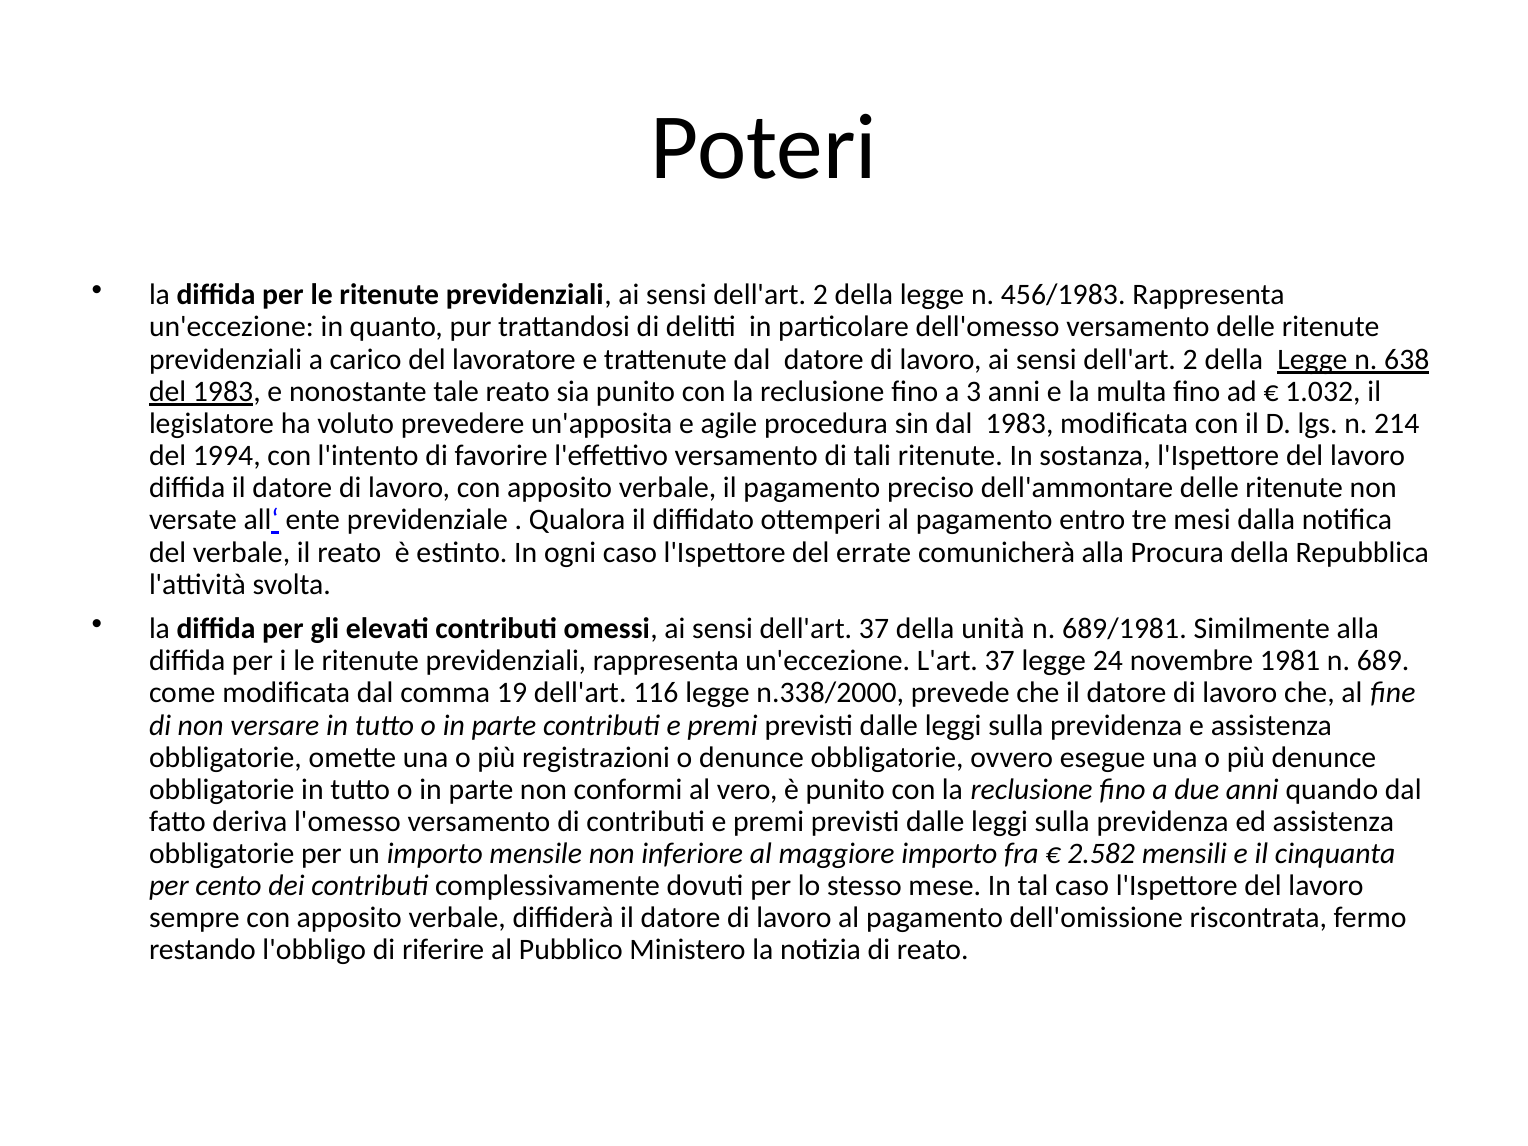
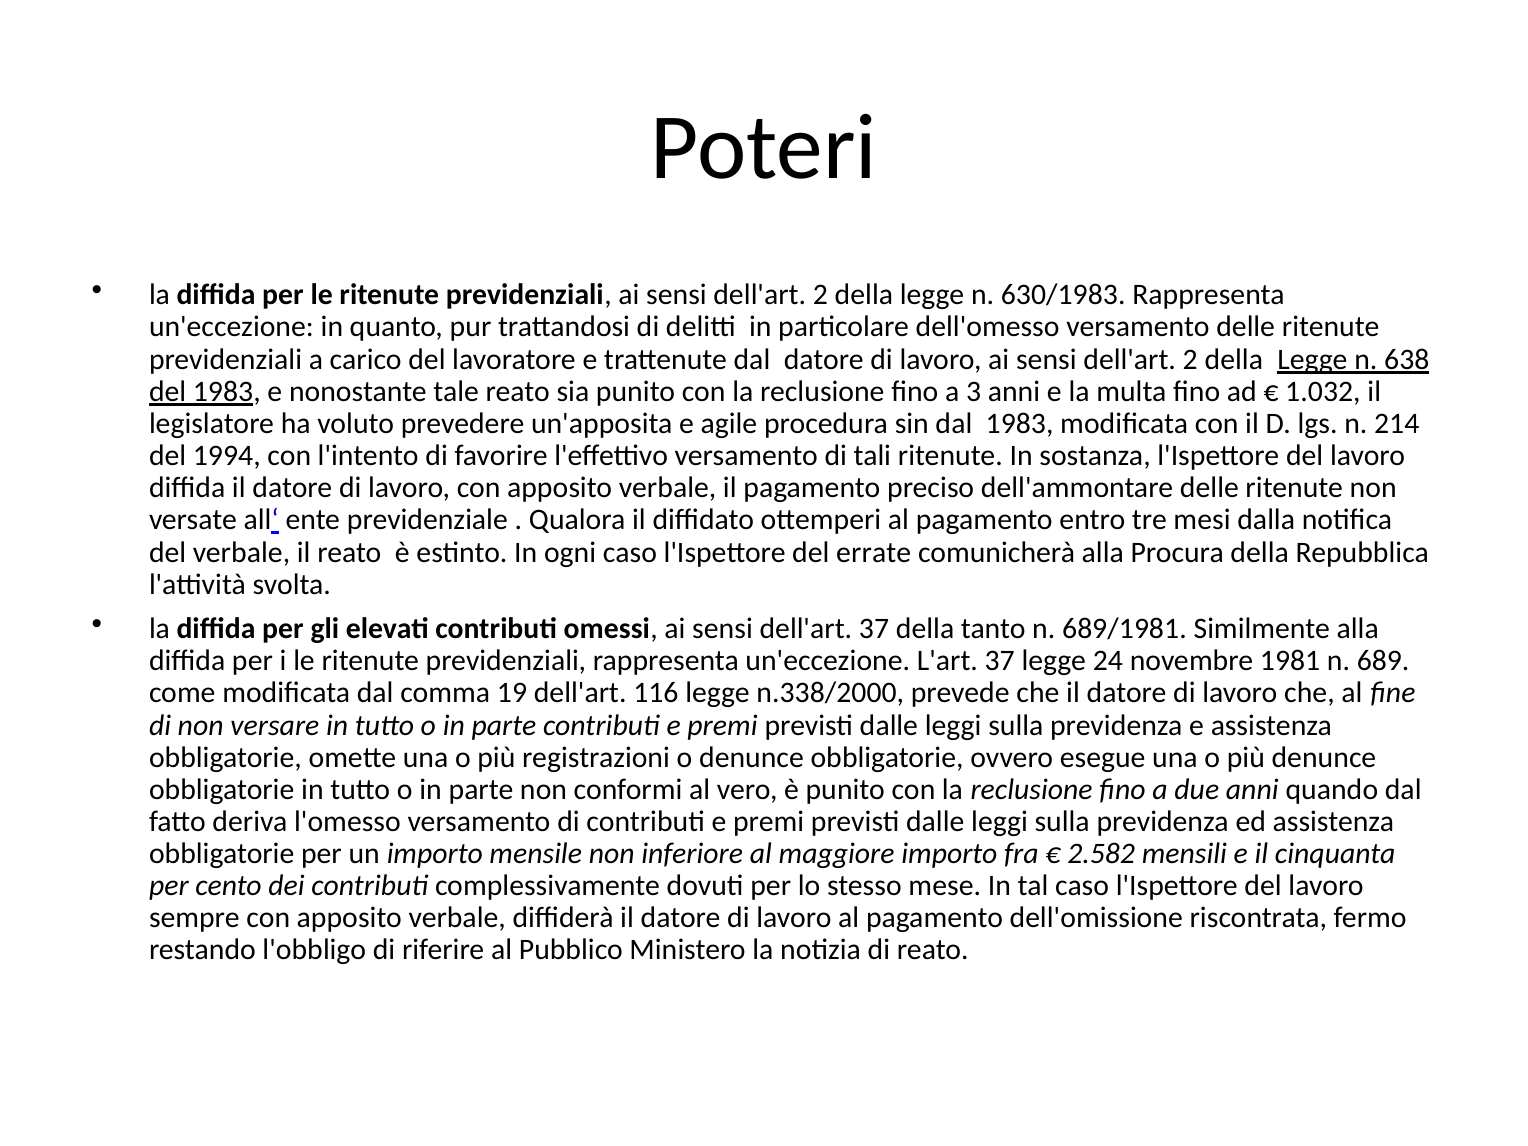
456/1983: 456/1983 -> 630/1983 (1063, 295)
unità: unità -> tanto (993, 629)
